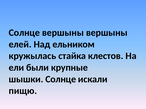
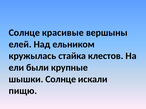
Солнце вершыны: вершыны -> красивые (63, 33)
